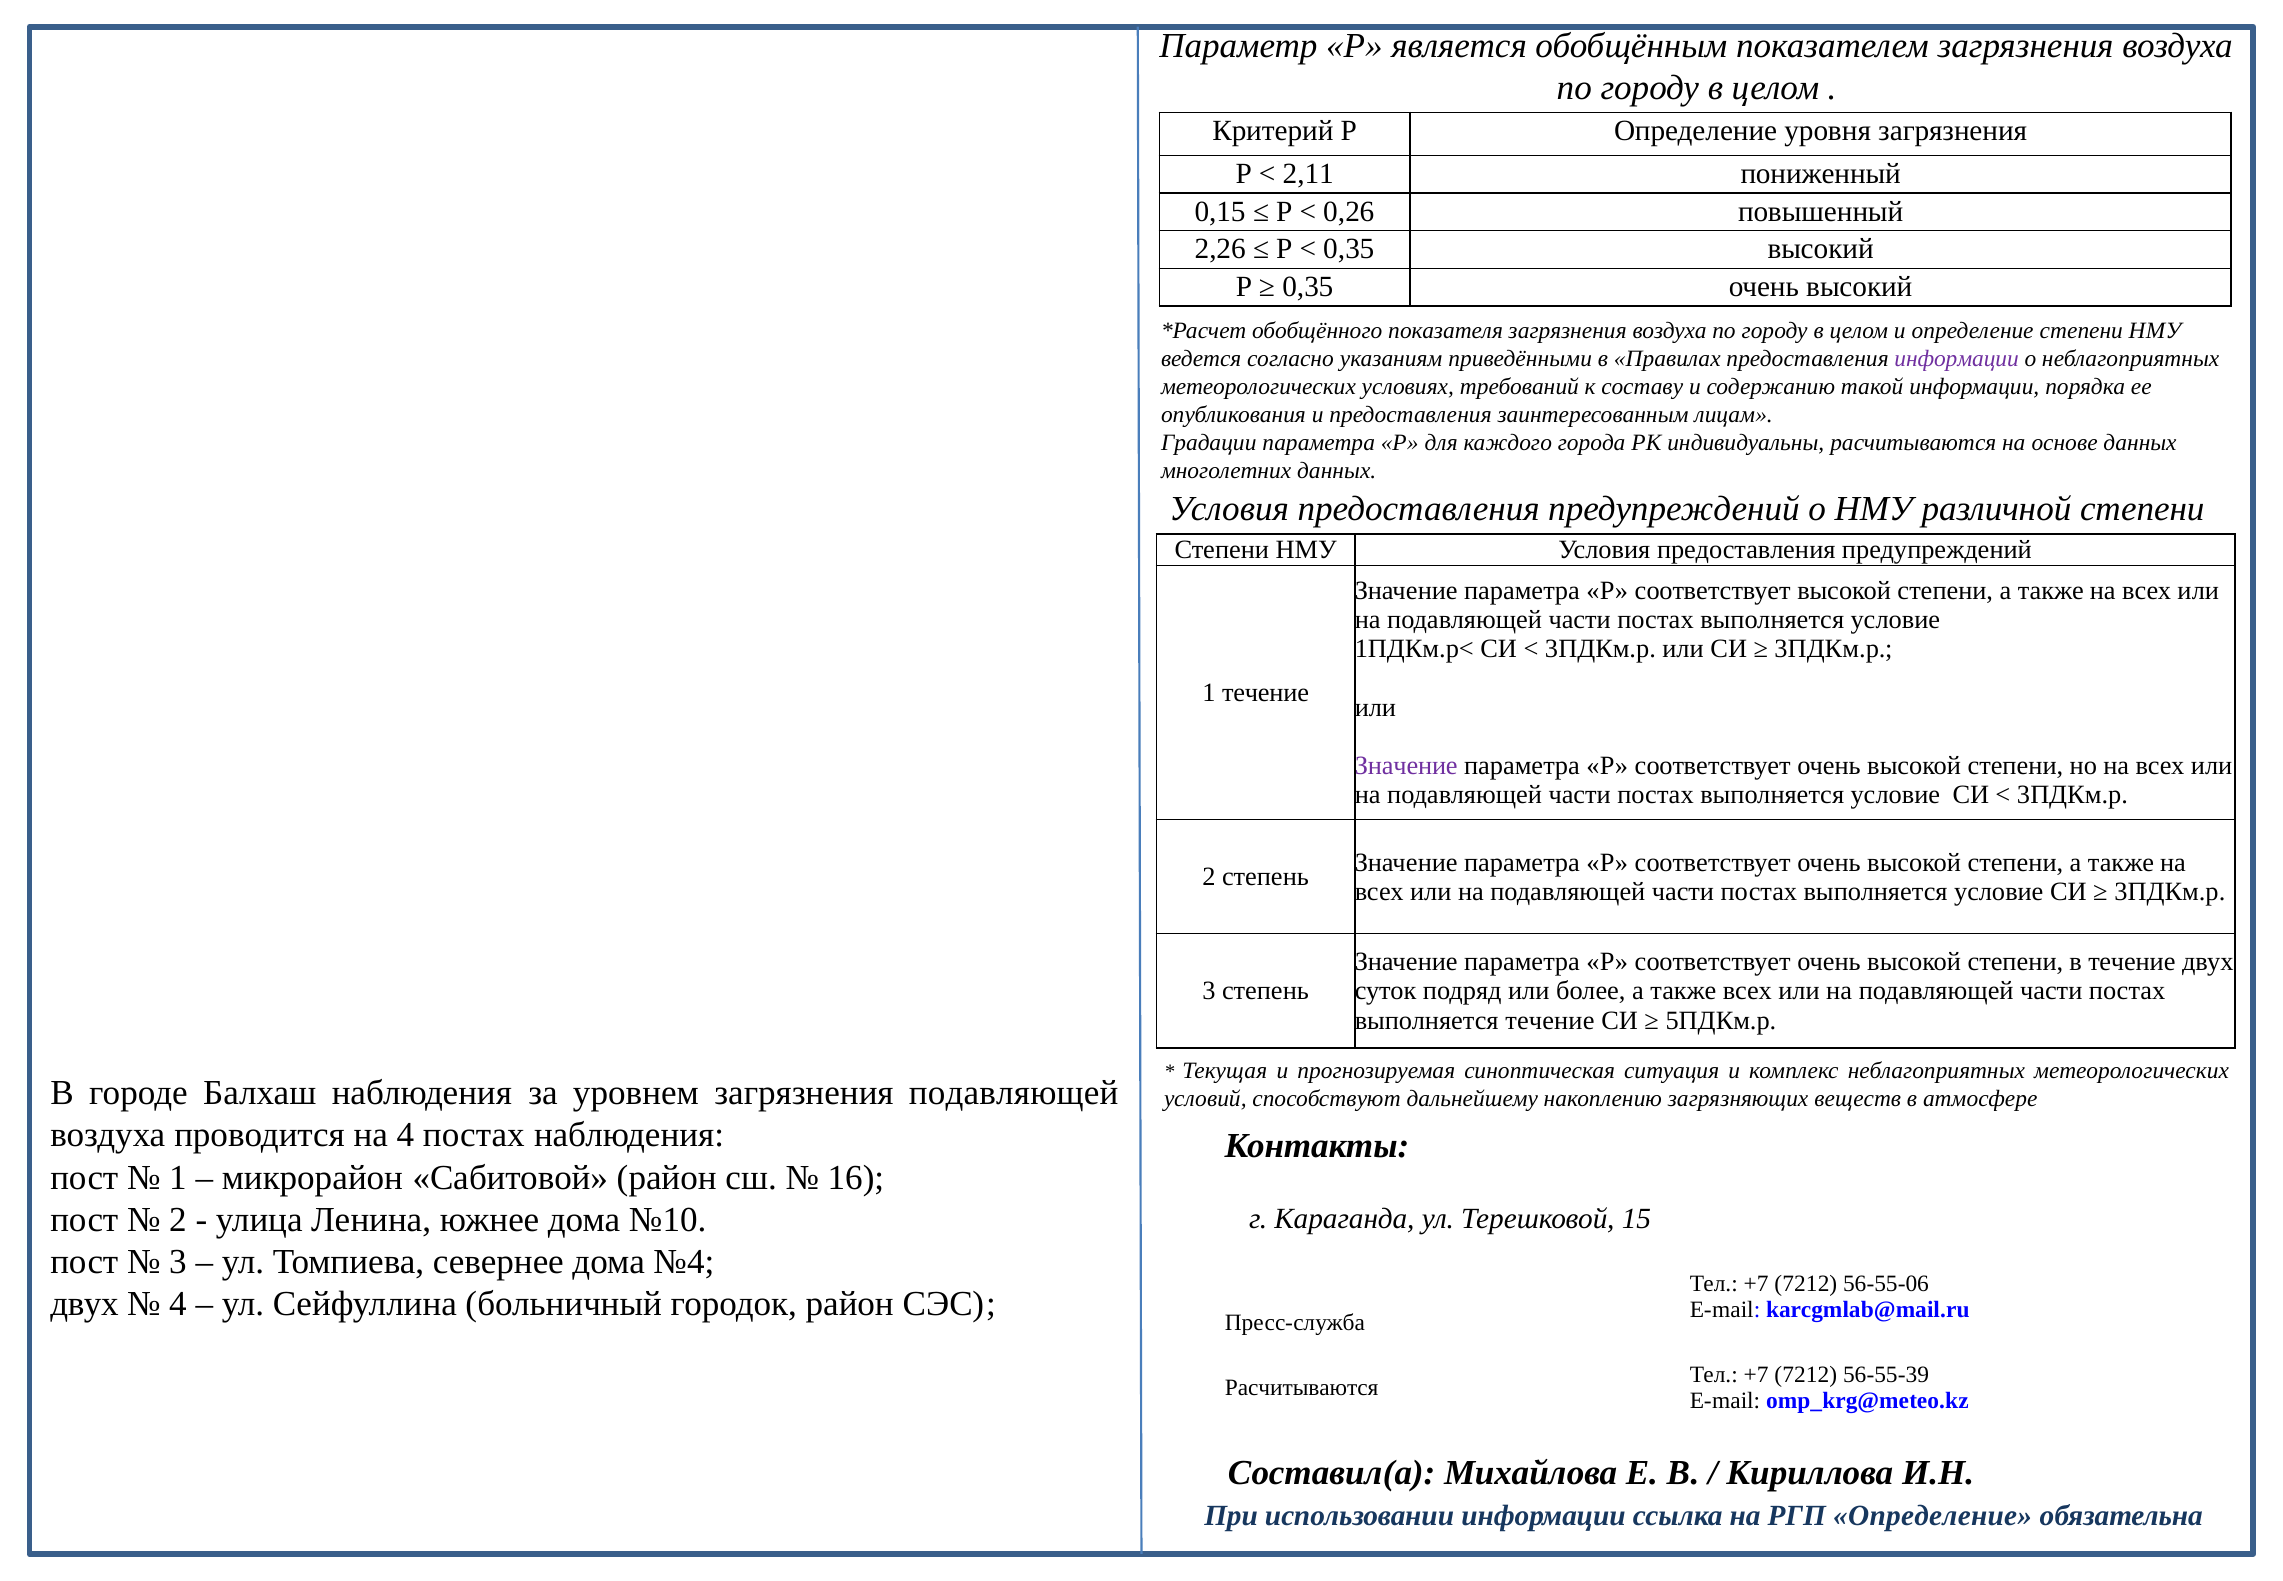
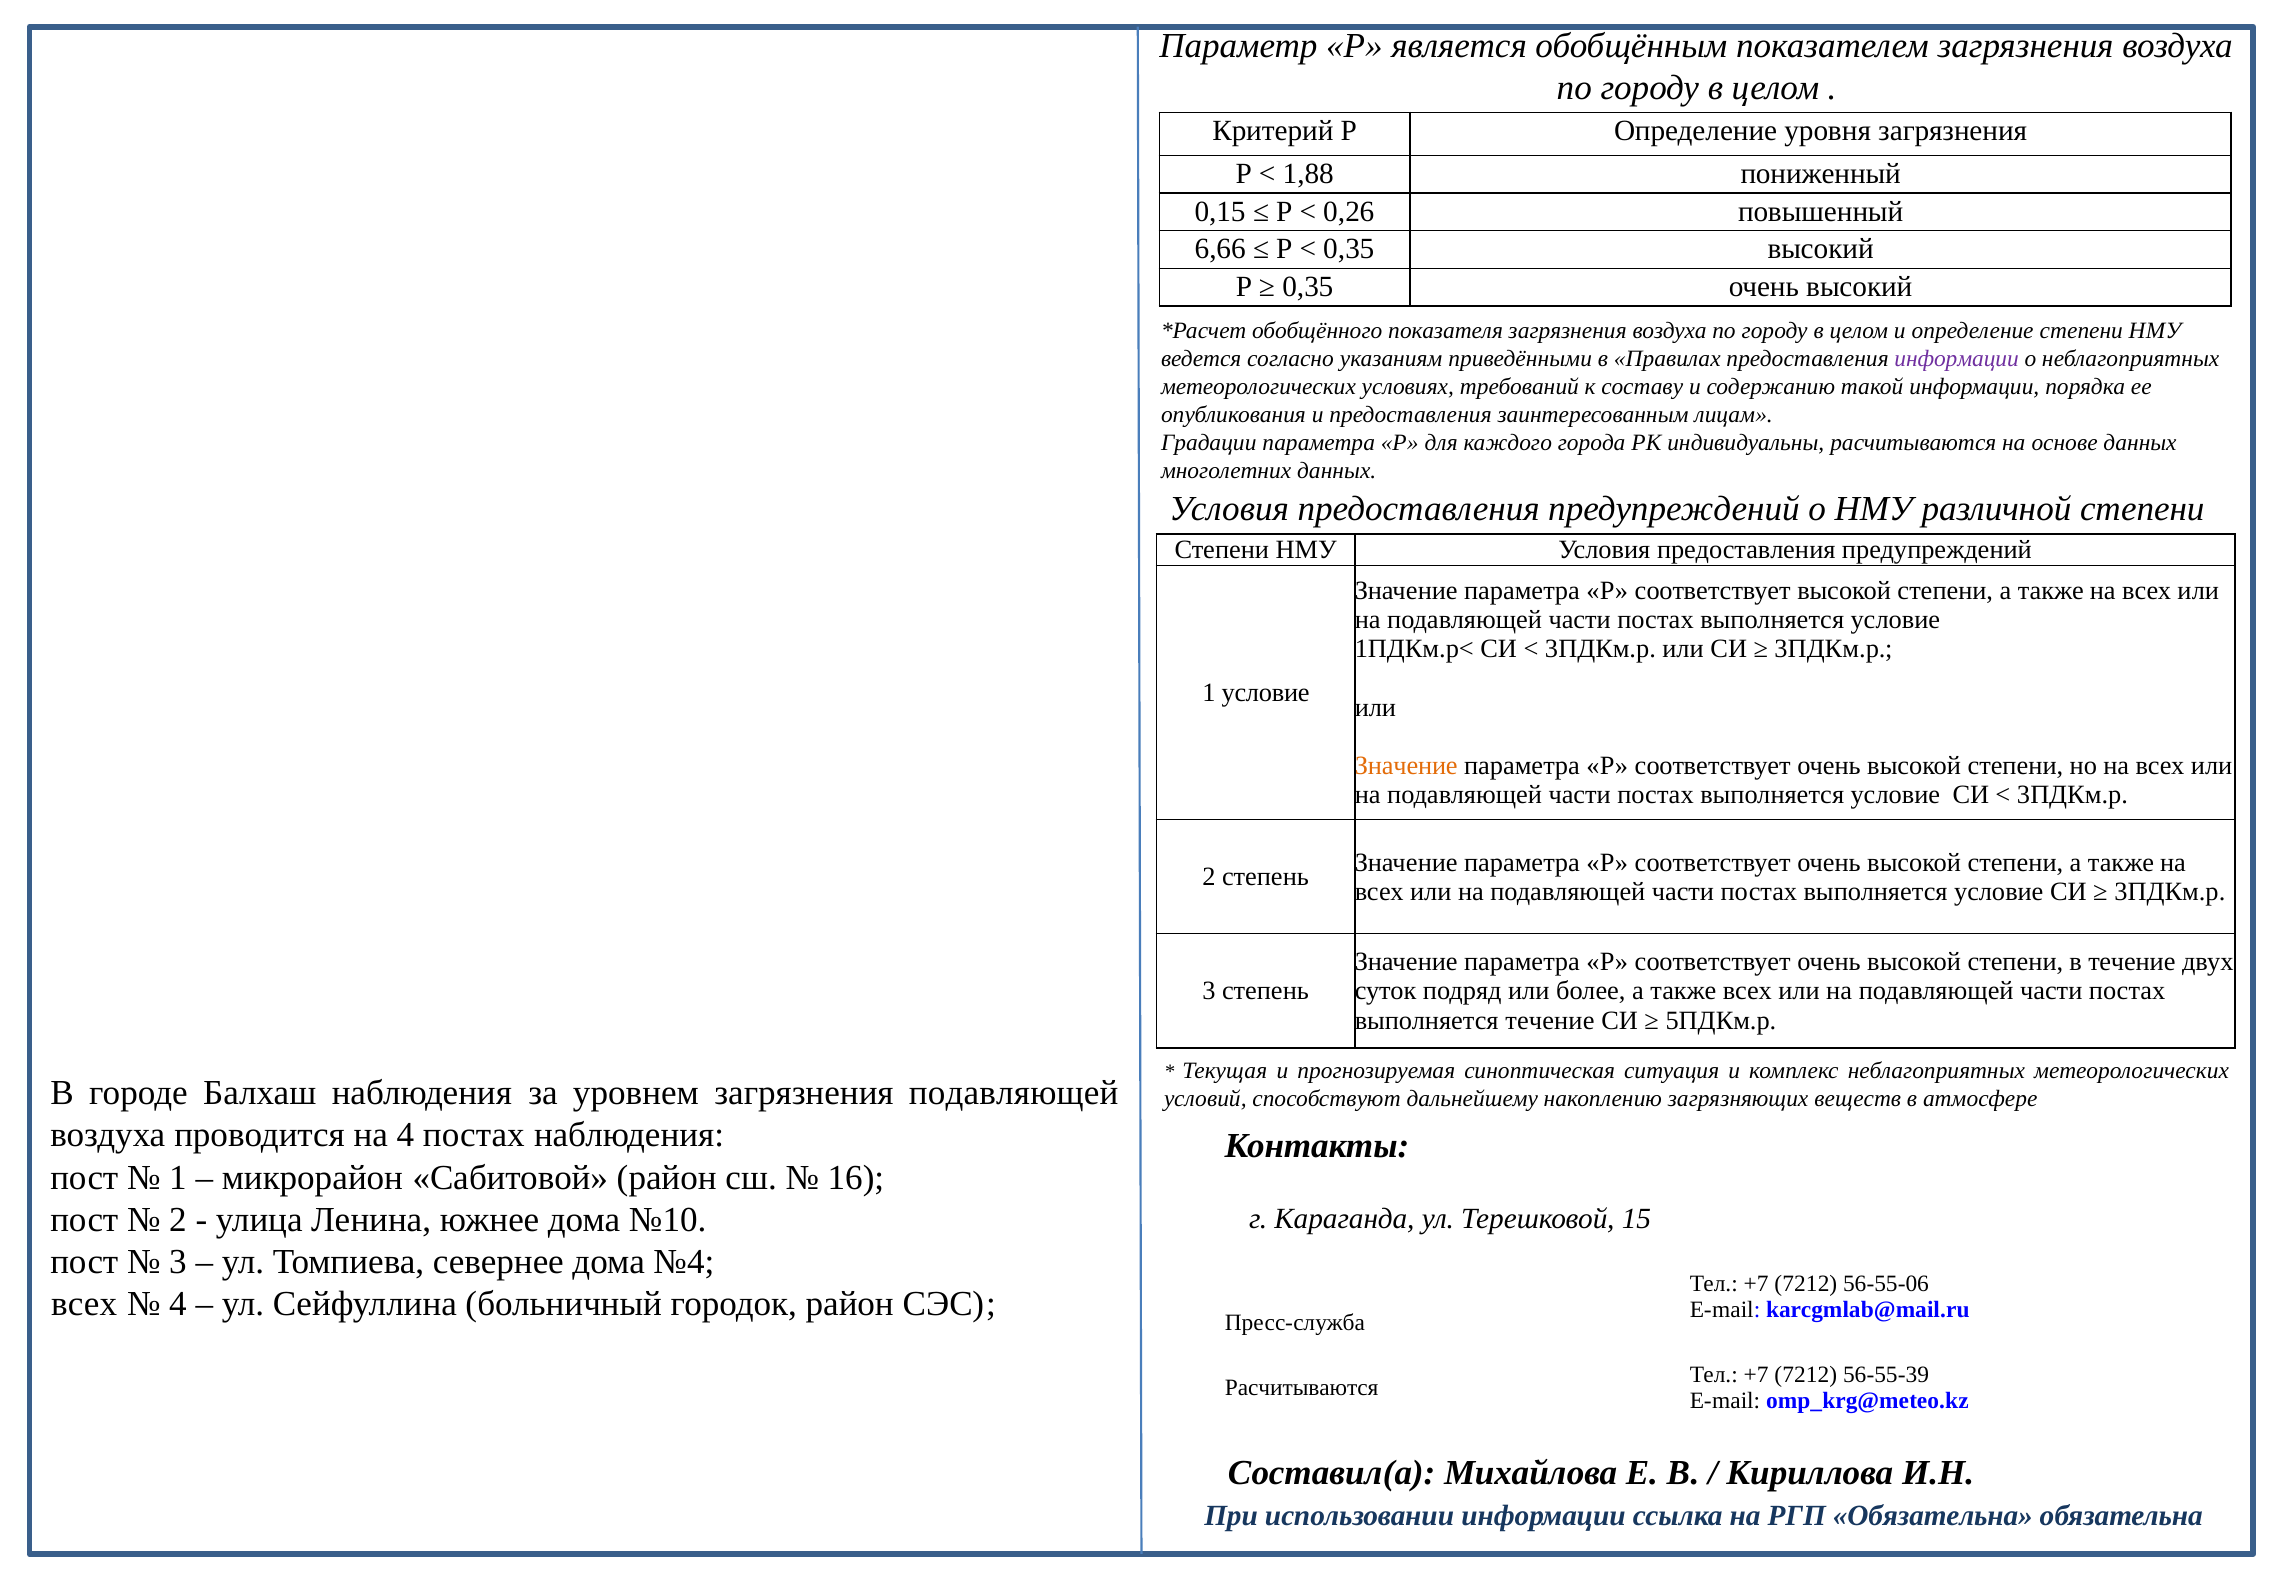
2,11: 2,11 -> 1,88 (1308, 174)
2,26: 2,26 -> 6,66 (1220, 249)
1 течение: течение -> условие (1266, 693)
Значение colour: purple -> orange (1406, 766)
двух: двух -> всех (84, 1304)
РГП Определение: Определение -> Обязательна (1933, 1516)
